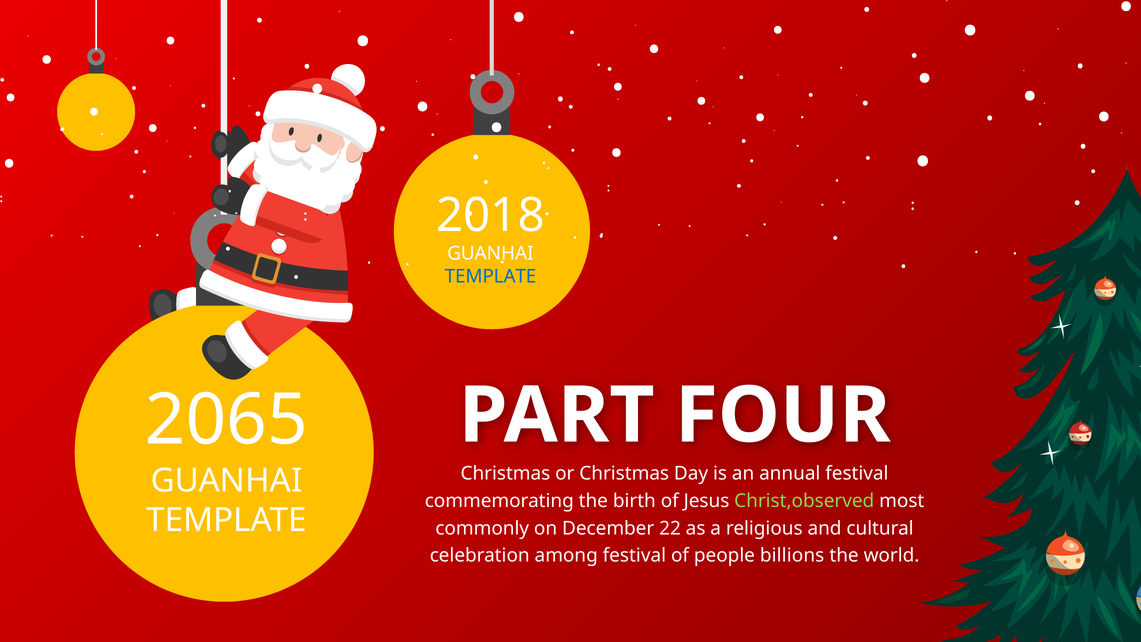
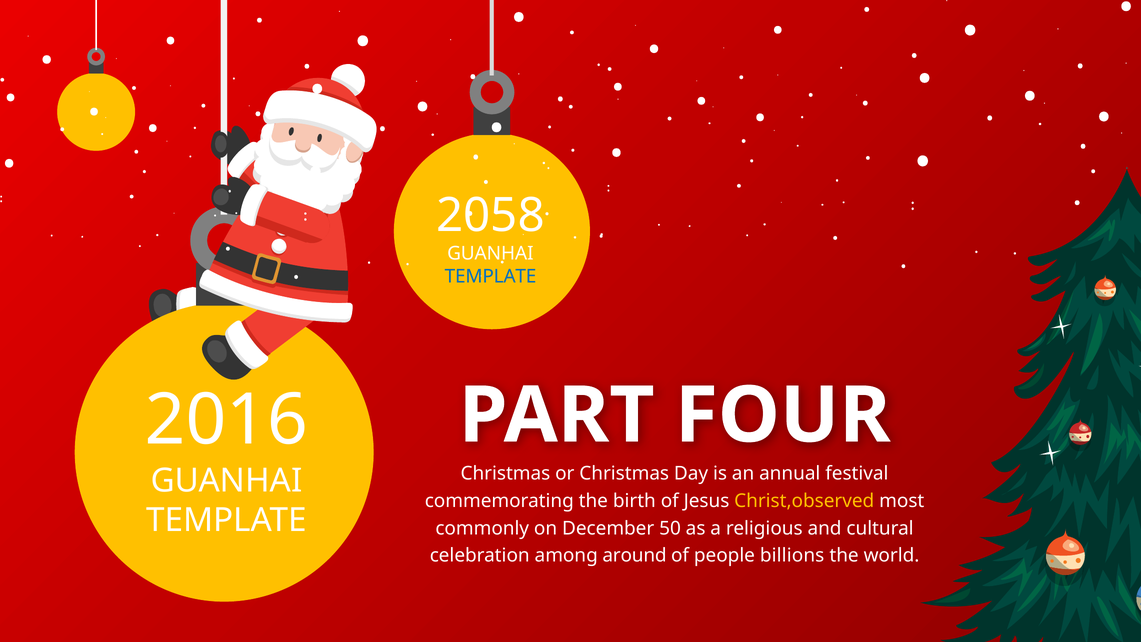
2018: 2018 -> 2058 (491, 216)
2065: 2065 -> 2016 (226, 420)
Christ,observed colour: light green -> yellow (804, 501)
22: 22 -> 50 (670, 528)
among festival: festival -> around (635, 556)
